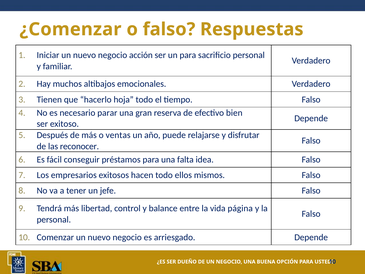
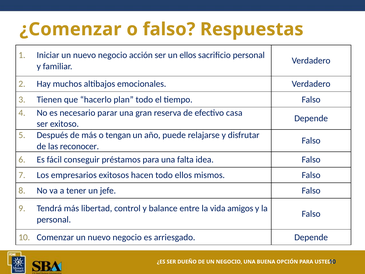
un para: para -> ellos (188, 55)
hoja: hoja -> plan (124, 99)
bien: bien -> casa (234, 113)
ventas: ventas -> tengan (118, 135)
página: página -> amigos (240, 208)
